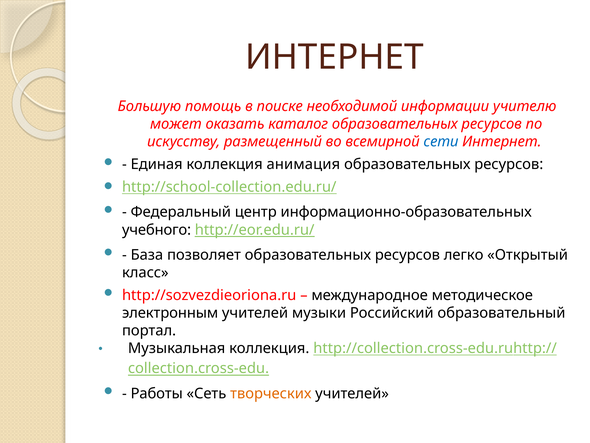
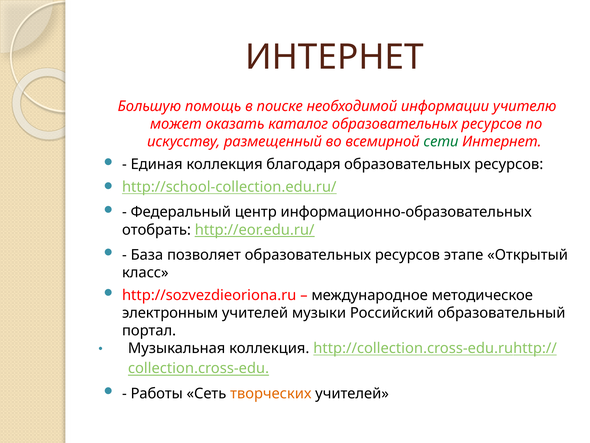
сети colour: blue -> green (441, 142)
анимация: анимация -> благодаря (303, 164)
учебного: учебного -> отобрать (156, 230)
легко: легко -> этапе (464, 255)
